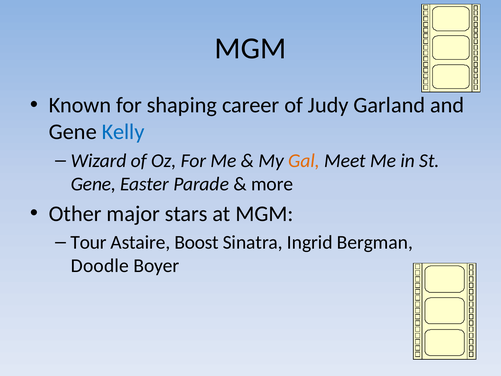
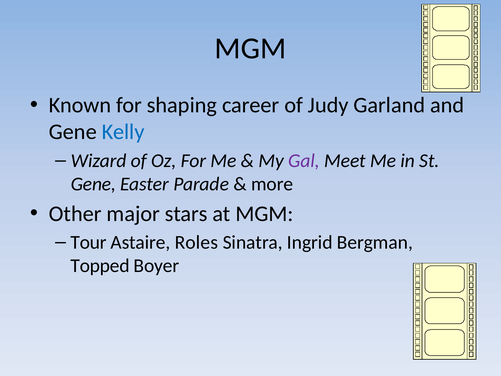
Gal colour: orange -> purple (304, 161)
Boost: Boost -> Roles (196, 242)
Doodle: Doodle -> Topped (100, 266)
